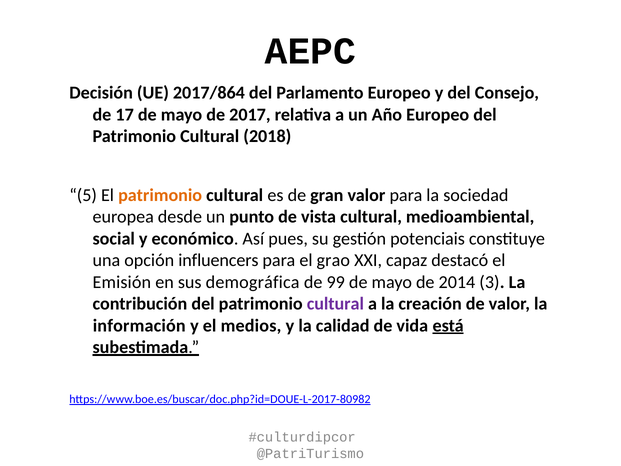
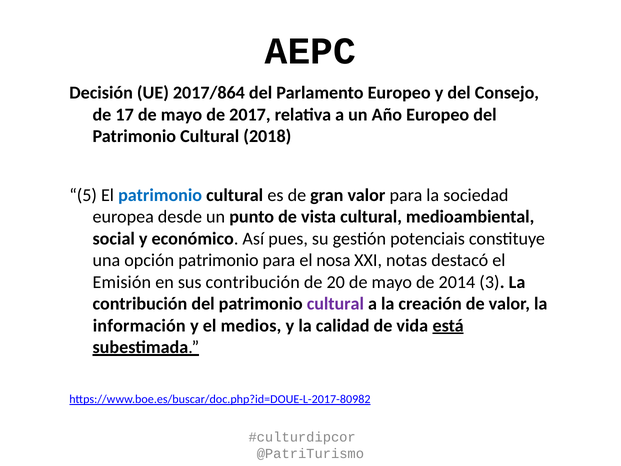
patrimonio colour: orange -> blue (160, 195)
opción influencers: influencers -> patrimonio (218, 260)
grao: grao -> nosa (333, 260)
capaz: capaz -> notas (407, 260)
sus demográfica: demográfica -> contribución (253, 282)
99: 99 -> 20 (336, 282)
